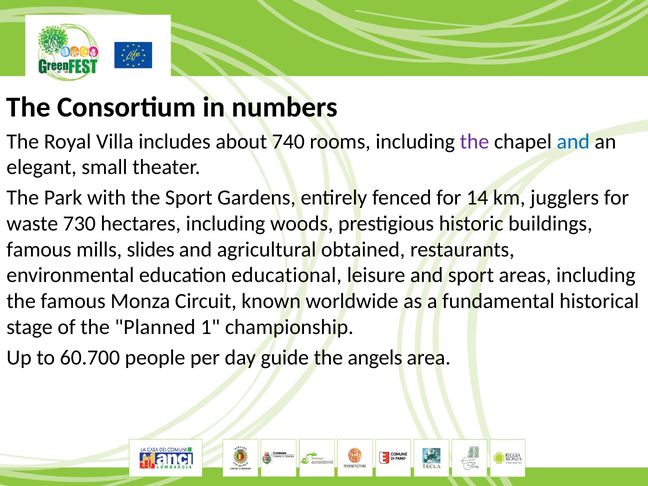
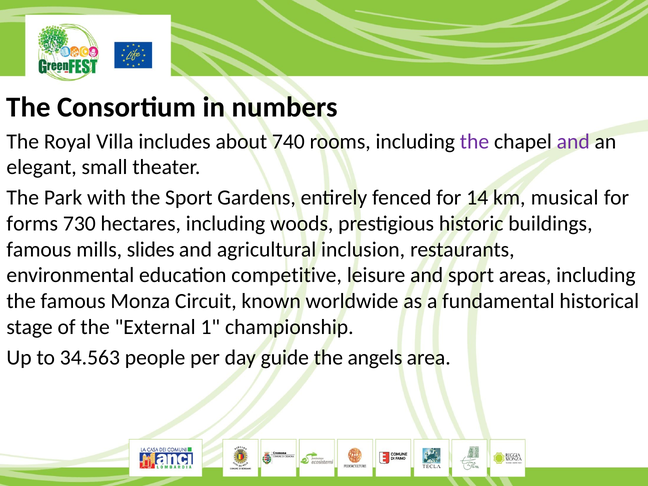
and colour: blue -> purple (573, 141)
jugglers: jugglers -> musical (565, 198)
waste: waste -> forms (32, 223)
obtained: obtained -> inclusion (363, 249)
educational: educational -> competitive (287, 275)
Planned: Planned -> External (155, 327)
60.700: 60.700 -> 34.563 (90, 357)
